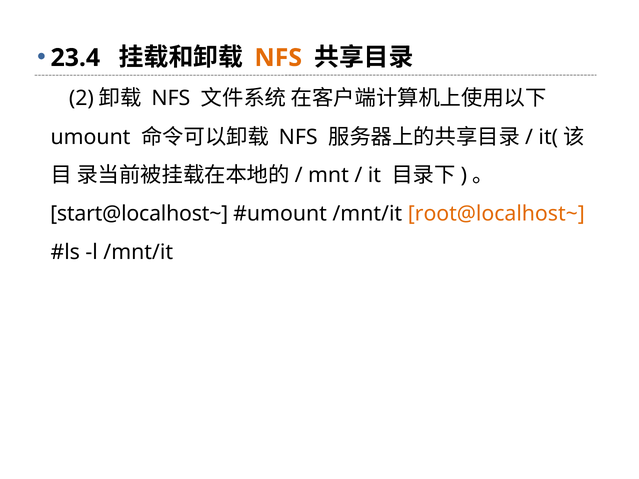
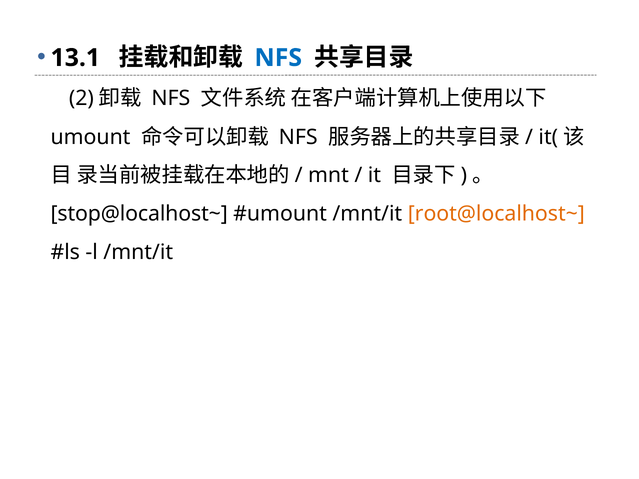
23.4: 23.4 -> 13.1 (75, 58)
NFS colour: orange -> blue (278, 58)
start@localhost~: start@localhost~ -> stop@localhost~ (139, 214)
